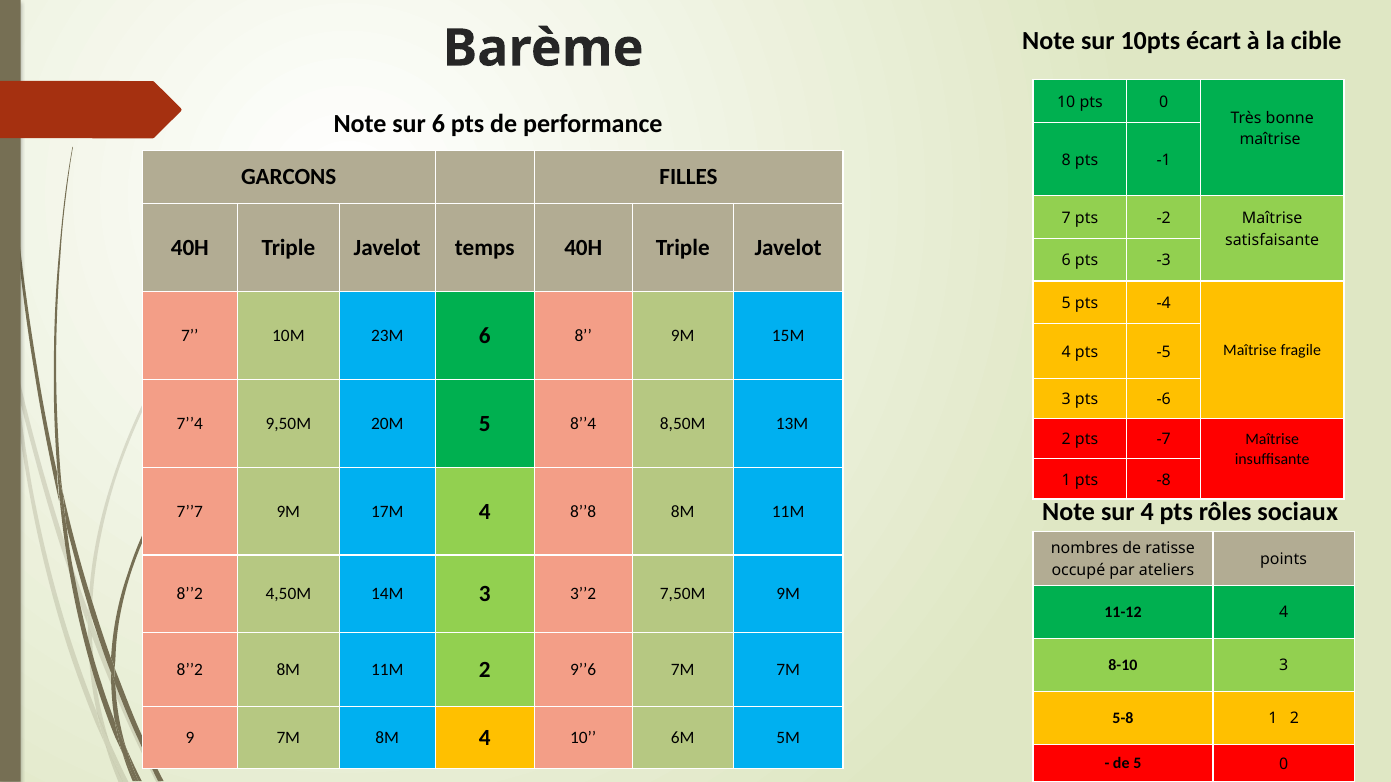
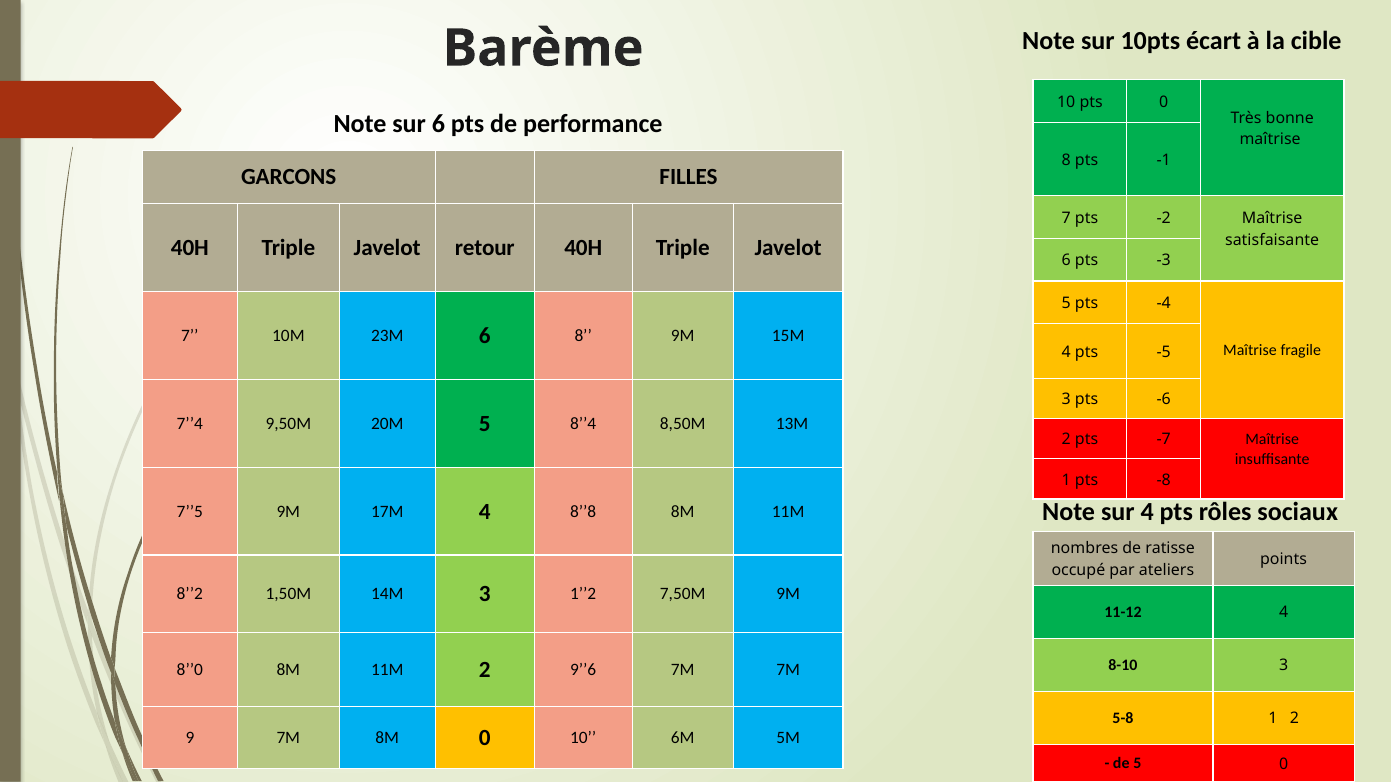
temps: temps -> retour (485, 248)
7’’7: 7’’7 -> 7’’5 (190, 512)
4,50M: 4,50M -> 1,50M (288, 594)
3’’2: 3’’2 -> 1’’2 (583, 594)
8’’2: 8’’2 -> 8’’0 (190, 670)
8M 4: 4 -> 0 (485, 738)
